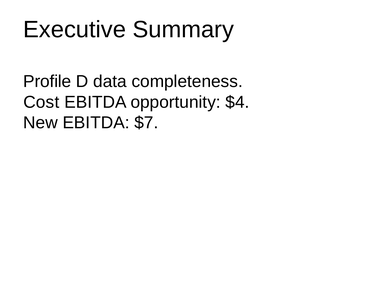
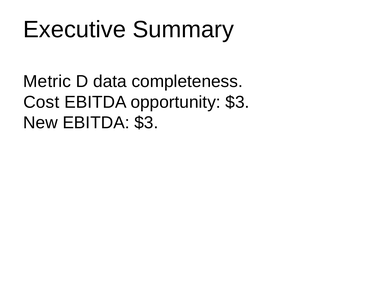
Profile: Profile -> Metric (47, 81)
opportunity $4: $4 -> $3 (237, 102)
EBITDA $7: $7 -> $3 (146, 123)
